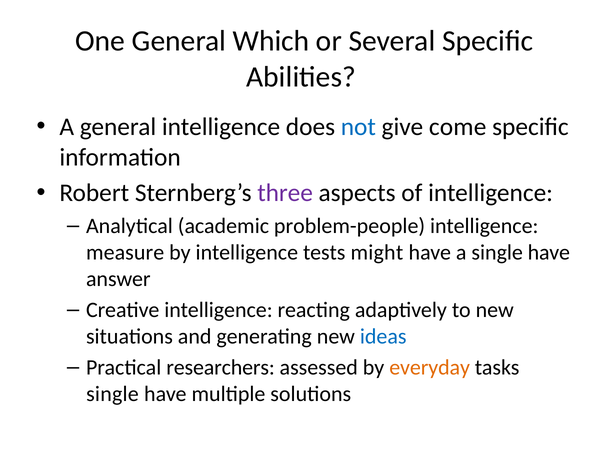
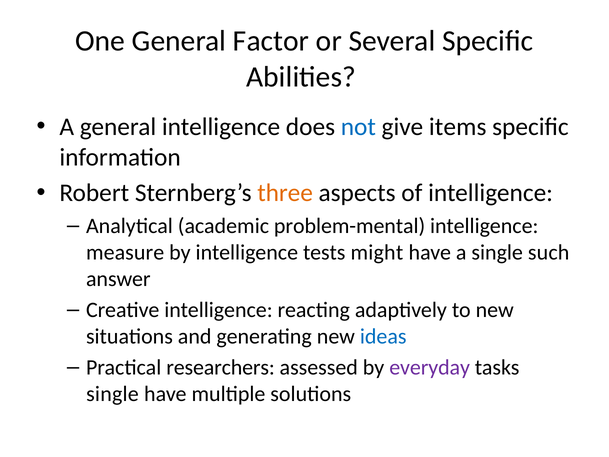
Which: Which -> Factor (271, 41)
come: come -> items (458, 127)
three colour: purple -> orange (285, 193)
problem-people: problem-people -> problem-mental (350, 226)
a single have: have -> such (549, 252)
everyday colour: orange -> purple (430, 367)
